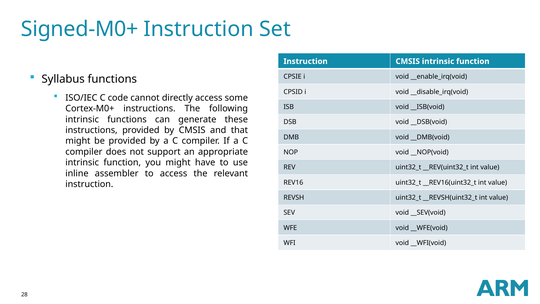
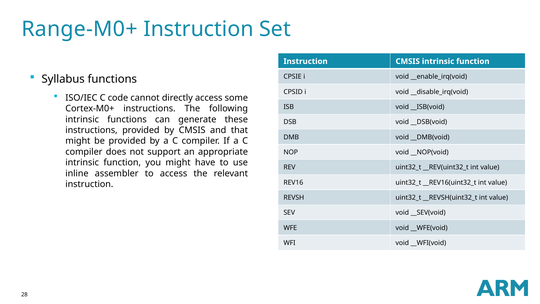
Signed-M0+: Signed-M0+ -> Range-M0+ (80, 29)
